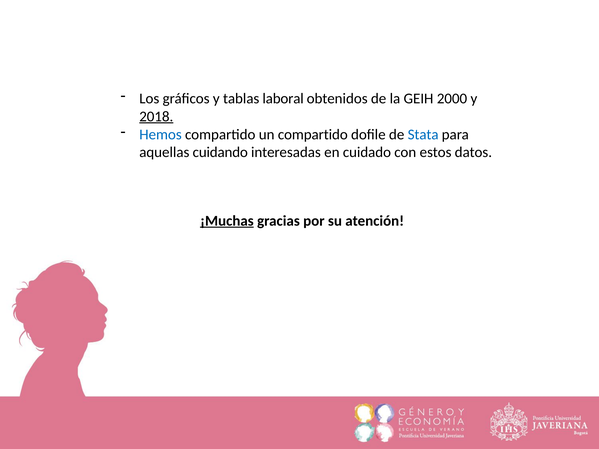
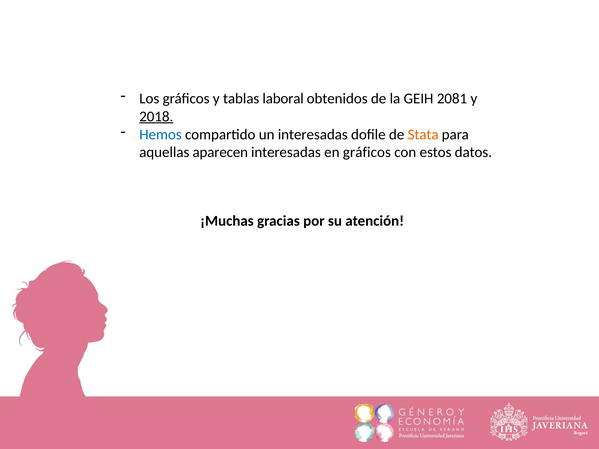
2000: 2000 -> 2081 (452, 99)
un compartido: compartido -> interesadas (313, 134)
Stata colour: blue -> orange (423, 134)
cuidando: cuidando -> aparecen (220, 152)
en cuidado: cuidado -> gráficos (367, 152)
¡Muchas underline: present -> none (227, 221)
